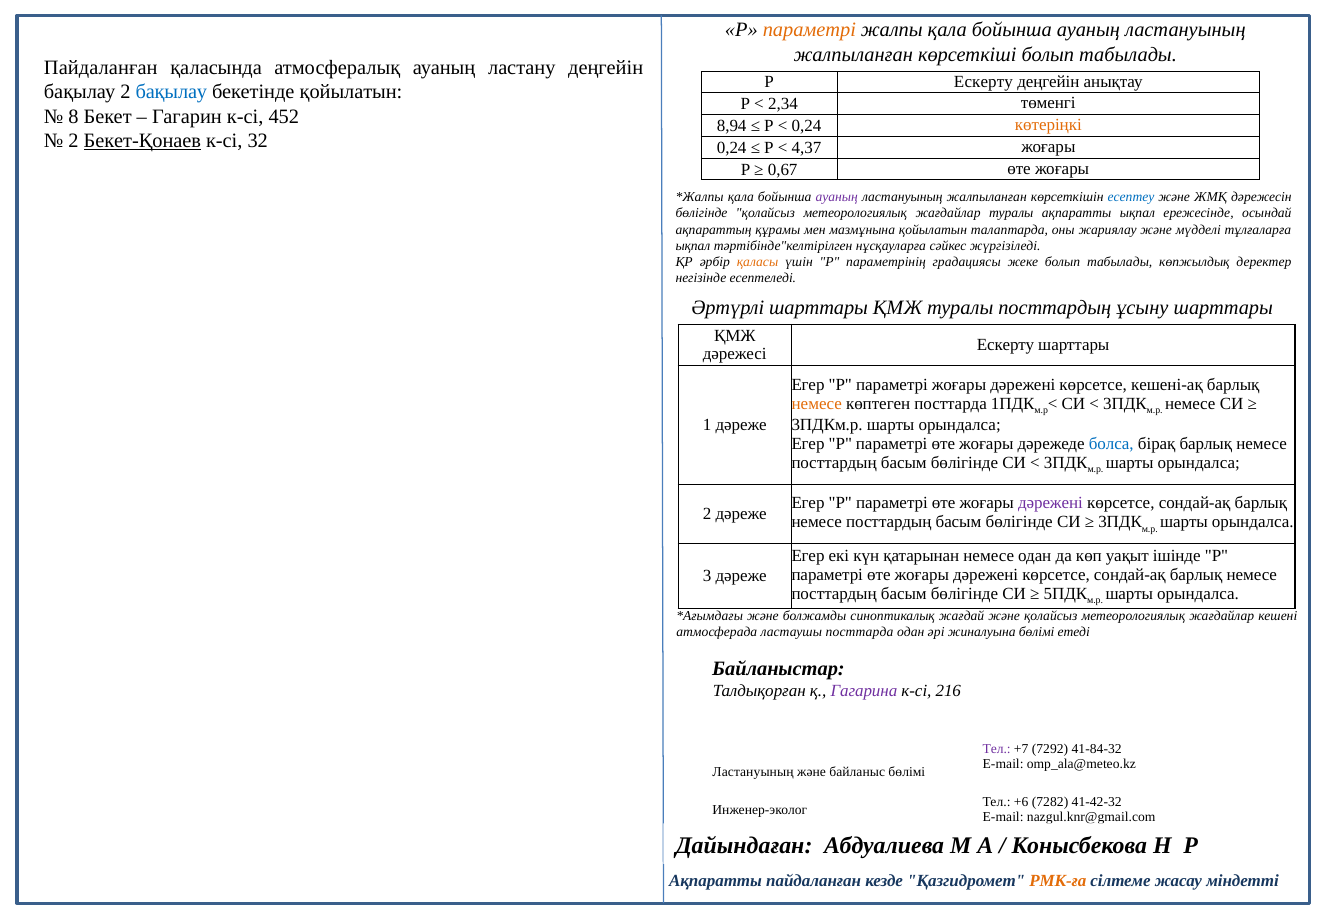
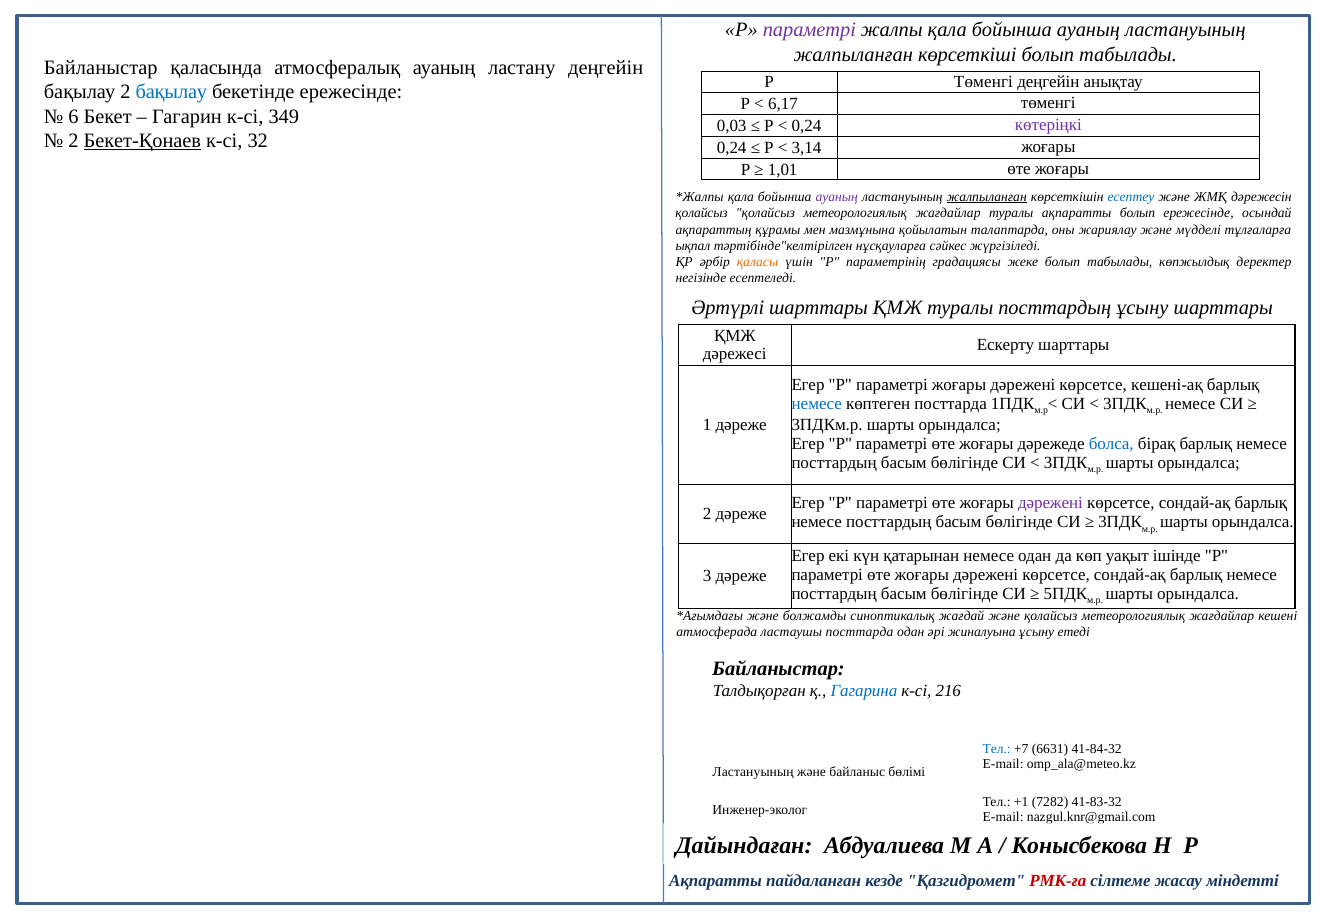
параметрі colour: orange -> purple (809, 30)
Пайдаланған: Пайдаланған -> Байланыстар (101, 67)
Р Ескерту: Ескерту -> Төменгі (983, 82)
бекетінде қойылатын: қойылатын -> ережесінде (351, 92)
2,34: 2,34 -> 6,17 (783, 104)
8: 8 -> 6 (74, 116)
452: 452 -> 349 (284, 116)
8,94: 8,94 -> 0,03 (732, 126)
көтеріңкі colour: orange -> purple (1048, 125)
4,37: 4,37 -> 3,14 (806, 148)
0,67: 0,67 -> 1,01 (783, 170)
жалпыланған underline: none -> present (987, 197)
бөлігінде: бөлігінде -> қолайсыз (702, 213)
ақпаратты ықпал: ықпал -> болып (1138, 213)
немесе colour: orange -> blue (817, 403)
жиналуына бөлімі: бөлімі -> ұсыну (1037, 632)
Гагарина colour: purple -> blue (864, 691)
Тел colour: purple -> blue (997, 749)
7292: 7292 -> 6631 (1050, 749)
+6: +6 -> +1 (1021, 802)
41-42-32: 41-42-32 -> 41-83-32 (1097, 802)
РМК-ға colour: orange -> red (1058, 880)
